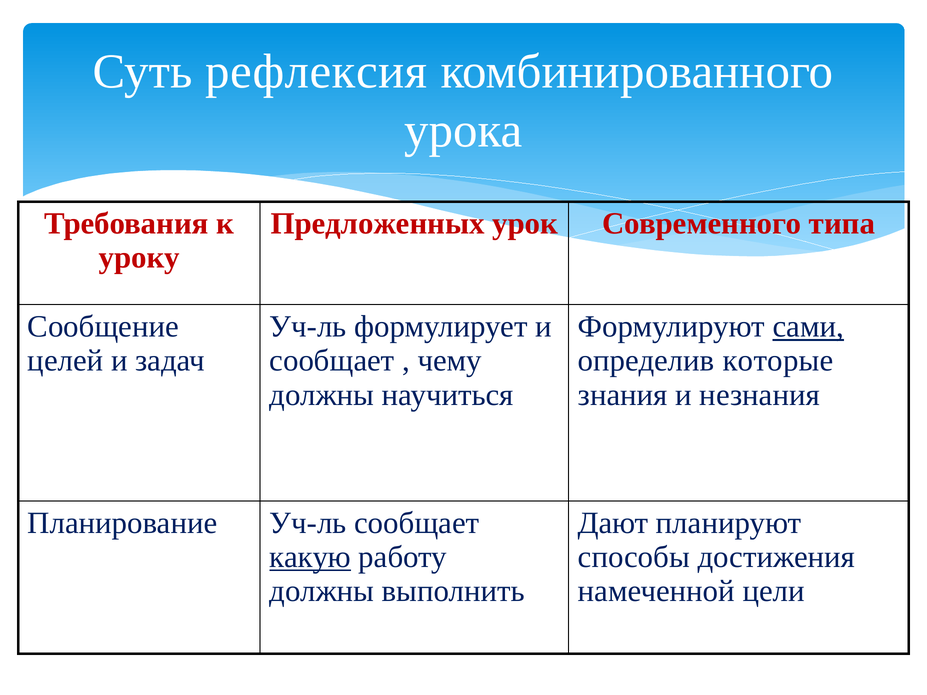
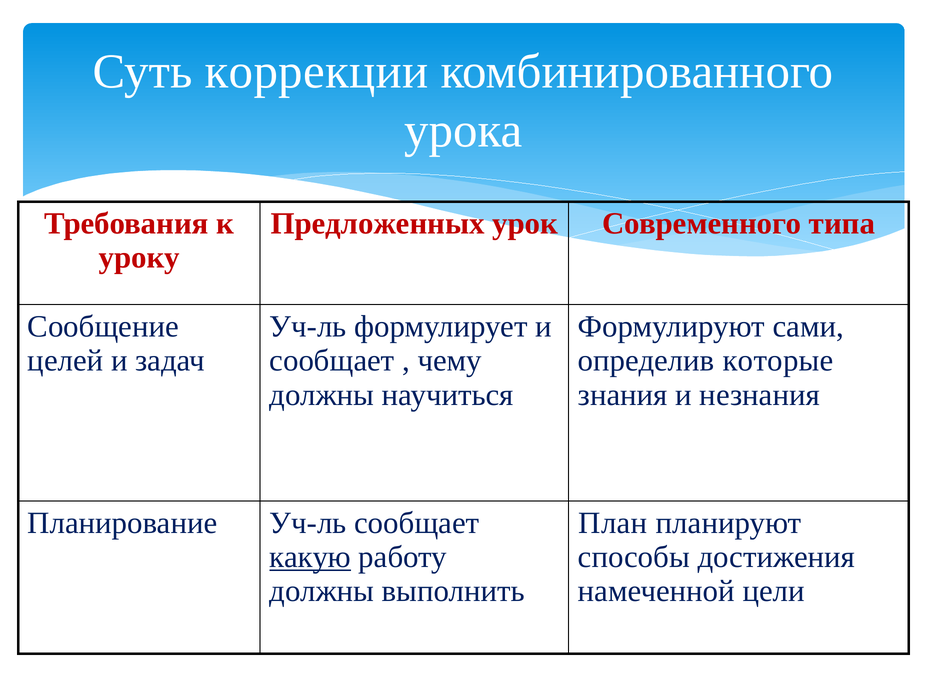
рефлексия: рефлексия -> коррекции (317, 72)
сами underline: present -> none (808, 327)
Дают: Дают -> План (613, 523)
